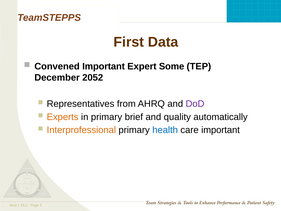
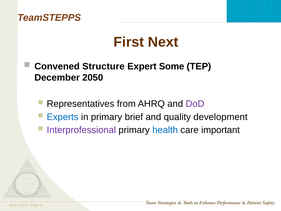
Data: Data -> Next (163, 42)
Convened Important: Important -> Structure (103, 66)
2052: 2052 -> 2050 (93, 77)
Experts colour: orange -> blue (63, 117)
automatically: automatically -> development (220, 117)
Interprofessional colour: orange -> purple (81, 130)
